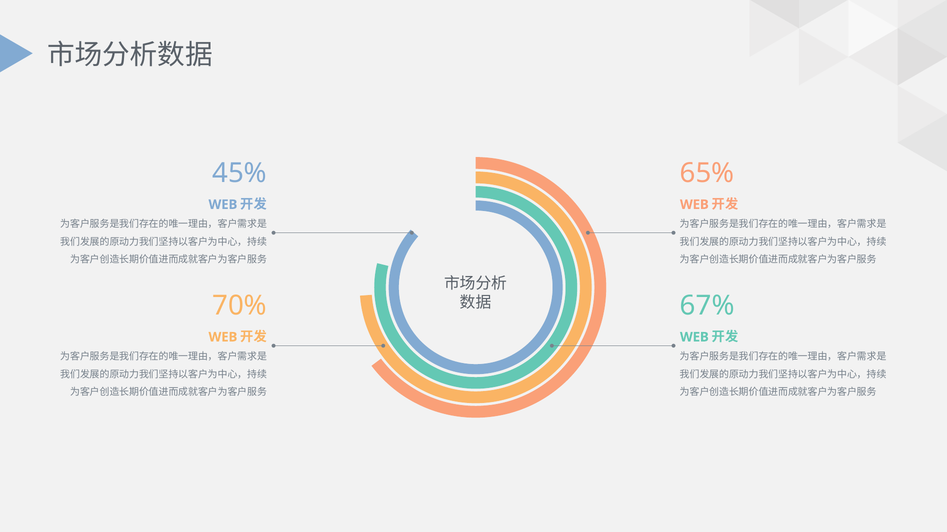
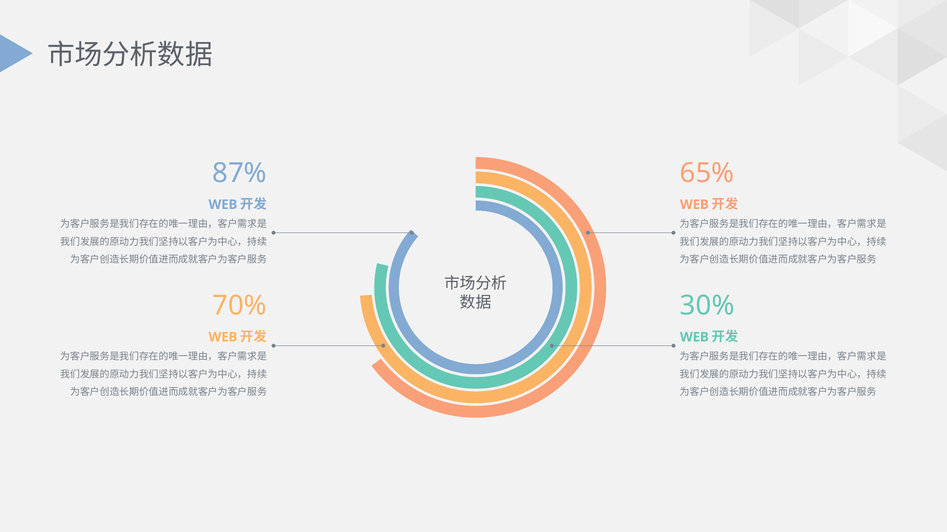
45%: 45% -> 87% (240, 173)
67%: 67% -> 30% (707, 306)
